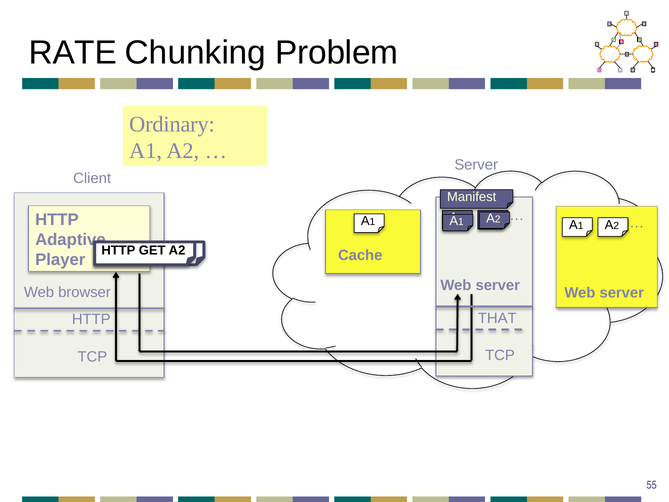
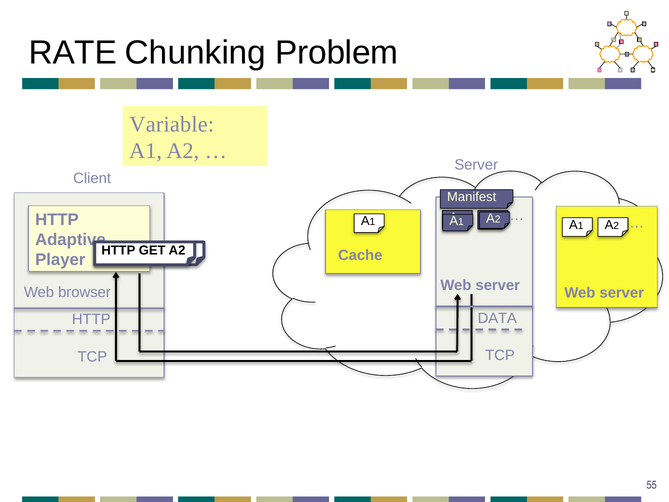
Ordinary: Ordinary -> Variable (172, 124)
THAT: THAT -> DATA (497, 318)
